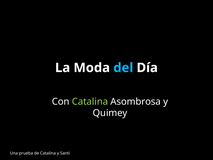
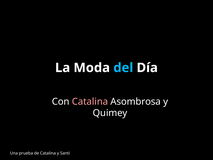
Catalina colour: light green -> pink (90, 101)
